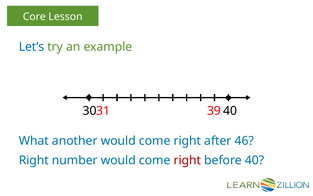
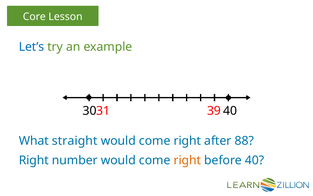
another: another -> straight (75, 140)
46: 46 -> 88 (244, 140)
right colour: red -> orange (187, 160)
